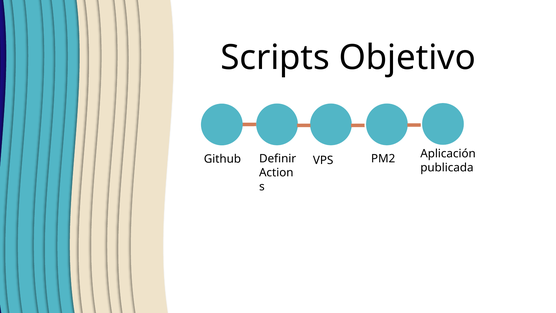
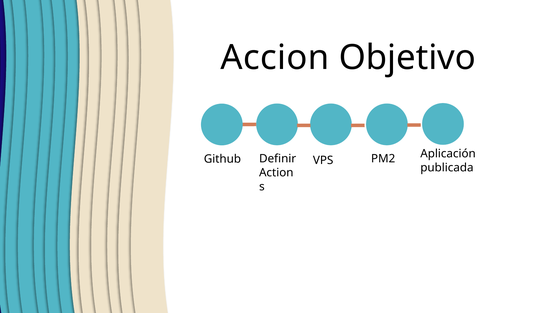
Scripts: Scripts -> Accion (275, 58)
